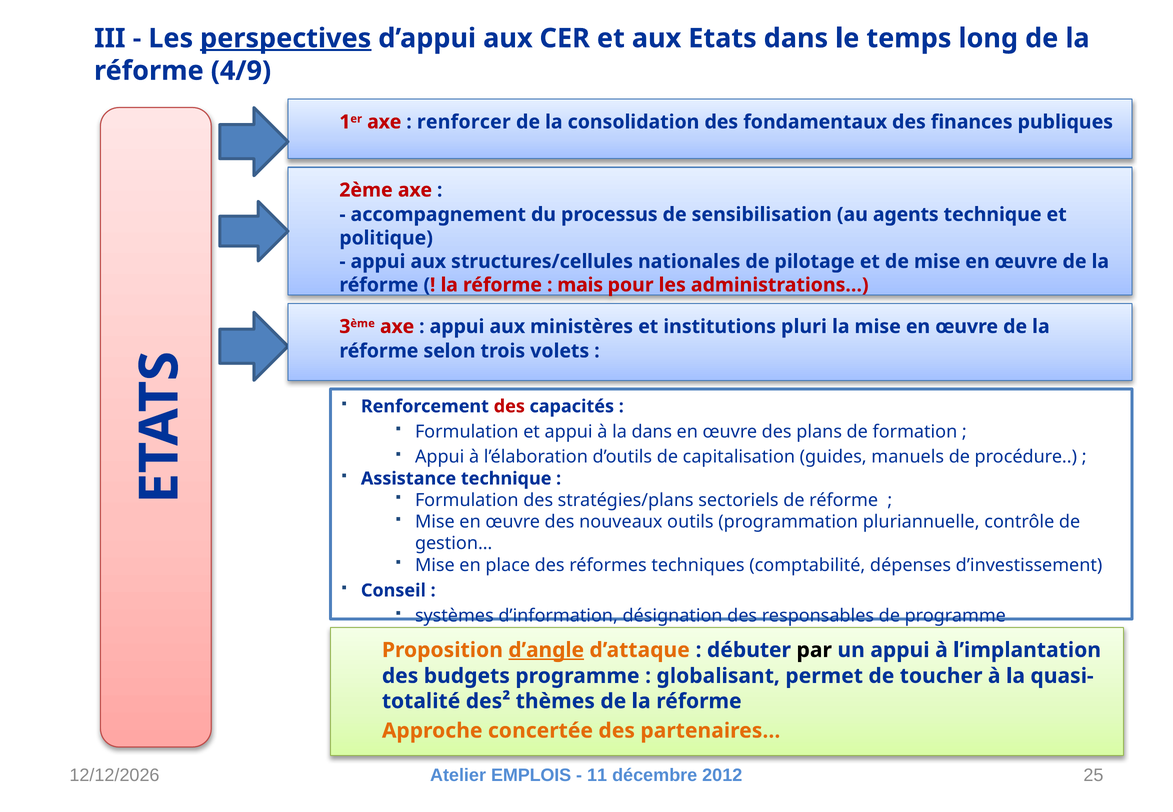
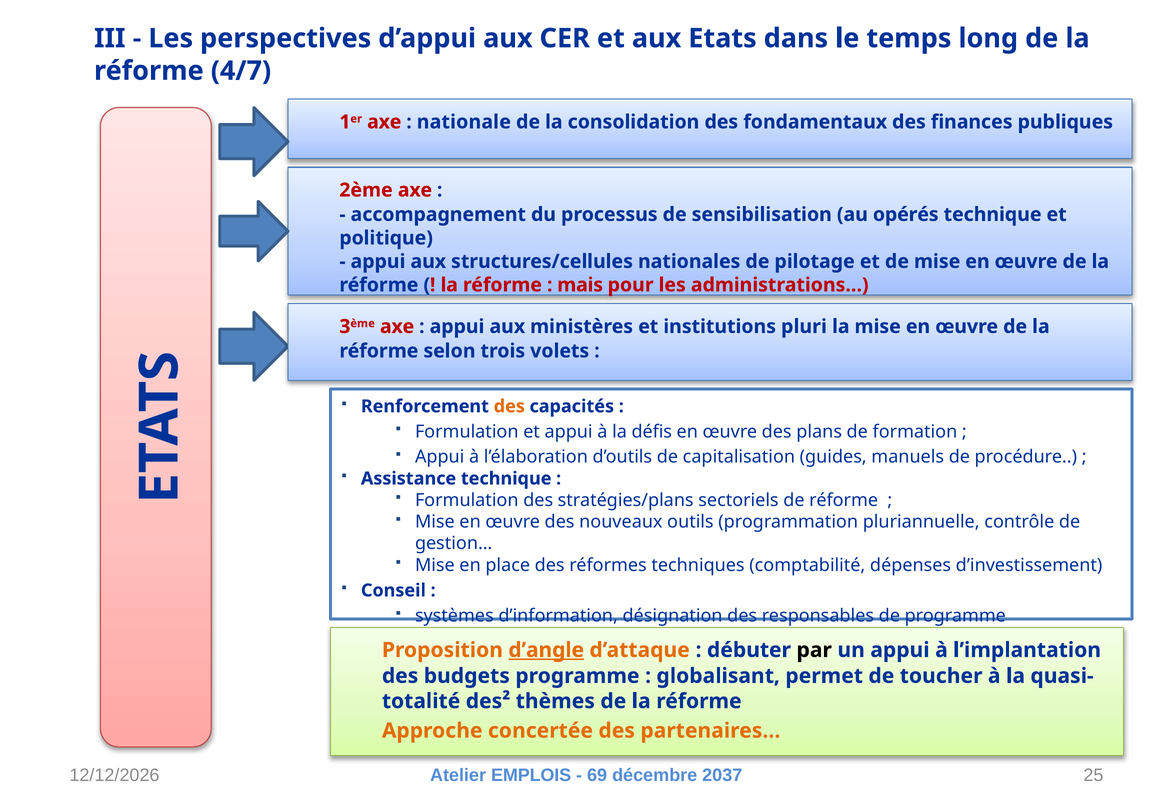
perspectives underline: present -> none (286, 38)
4/9: 4/9 -> 4/7 (241, 71)
renforcer: renforcer -> nationale (464, 122)
agents: agents -> opérés (906, 215)
des colour: red -> orange (509, 406)
la dans: dans -> défis (652, 432)
11: 11 -> 69 (597, 776)
2012: 2012 -> 2037 (722, 776)
